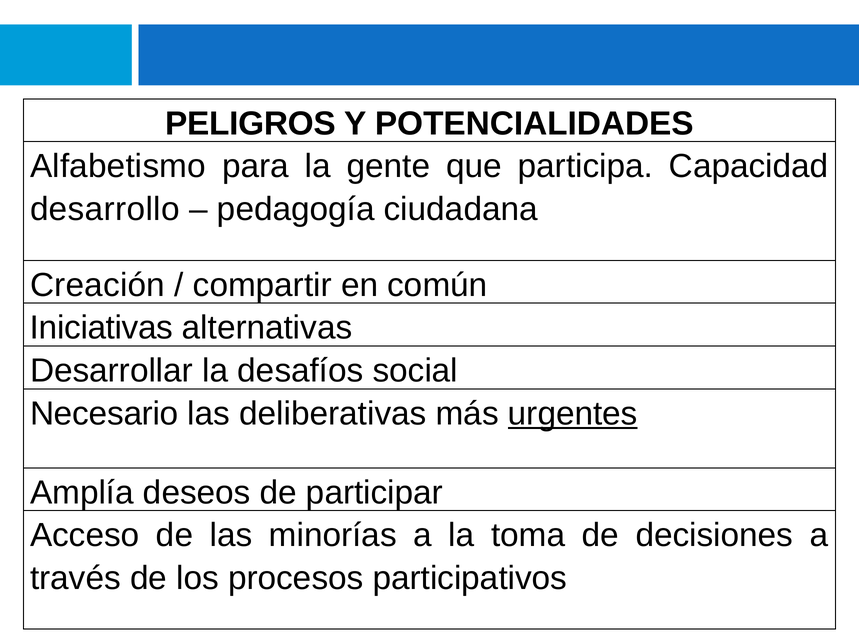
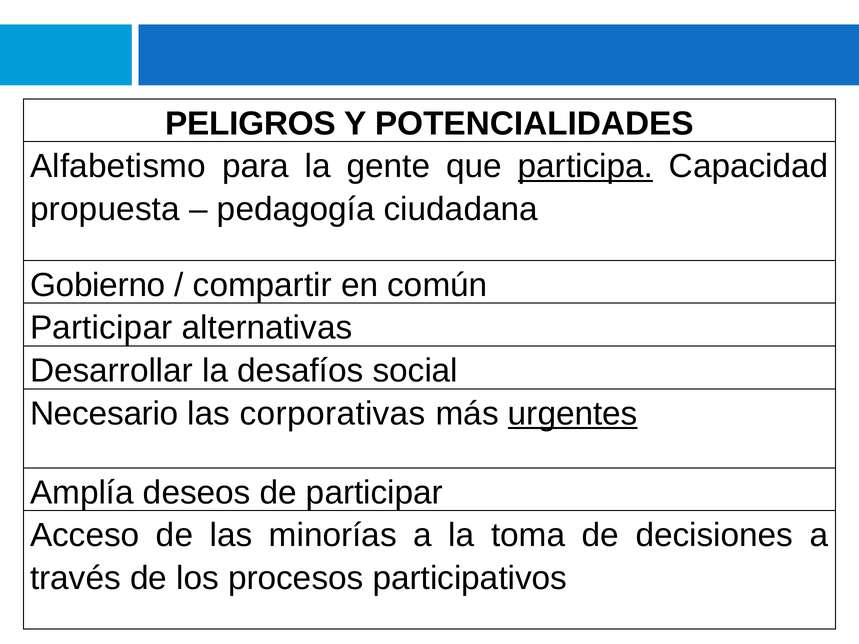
participa underline: none -> present (585, 166)
desarrollo: desarrollo -> propuesta (105, 209)
Creación: Creación -> Gobierno (98, 285)
Iniciativas: Iniciativas -> Participar (101, 328)
deliberativas: deliberativas -> corporativas (333, 414)
